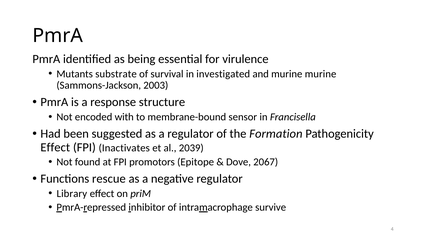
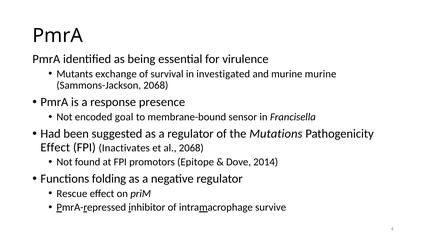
substrate: substrate -> exchange (116, 74)
Sammons-Jackson 2003: 2003 -> 2068 (156, 85)
structure: structure -> presence (162, 102)
with: with -> goal (124, 117)
Formation: Formation -> Mutations (276, 134)
al 2039: 2039 -> 2068 (191, 148)
2067: 2067 -> 2014 (266, 162)
rescue: rescue -> folding (109, 179)
Library: Library -> Rescue (72, 193)
